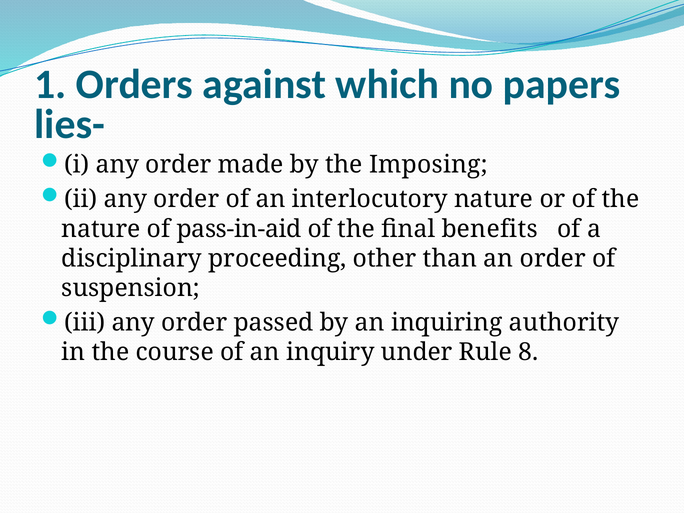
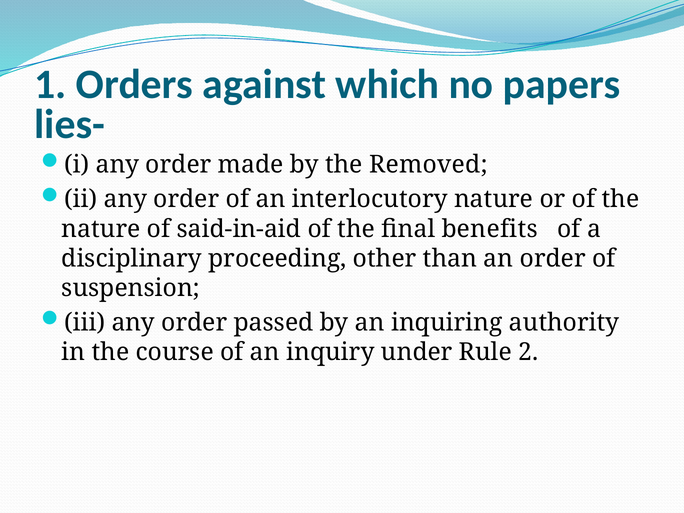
Imposing: Imposing -> Removed (428, 165)
pass-in-aid: pass-in-aid -> said-in-aid (239, 229)
8: 8 -> 2 (528, 352)
